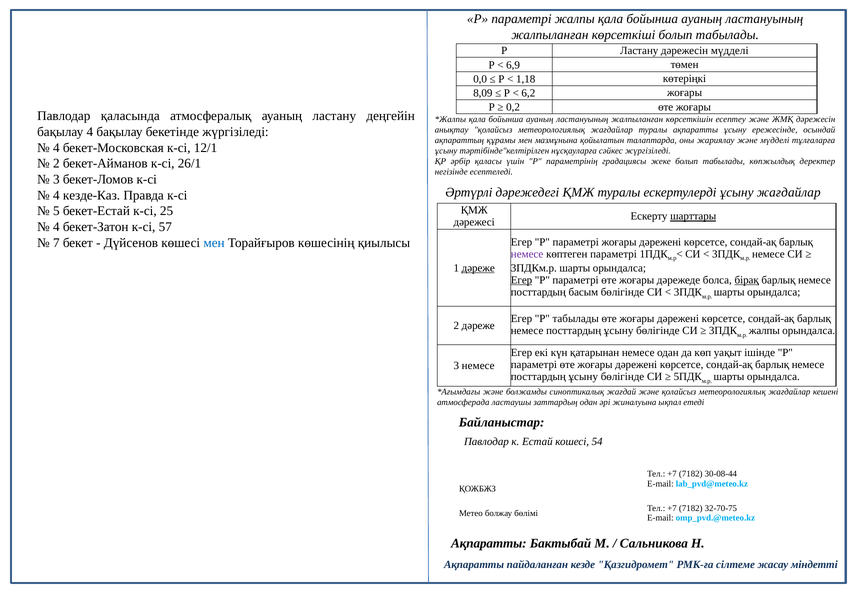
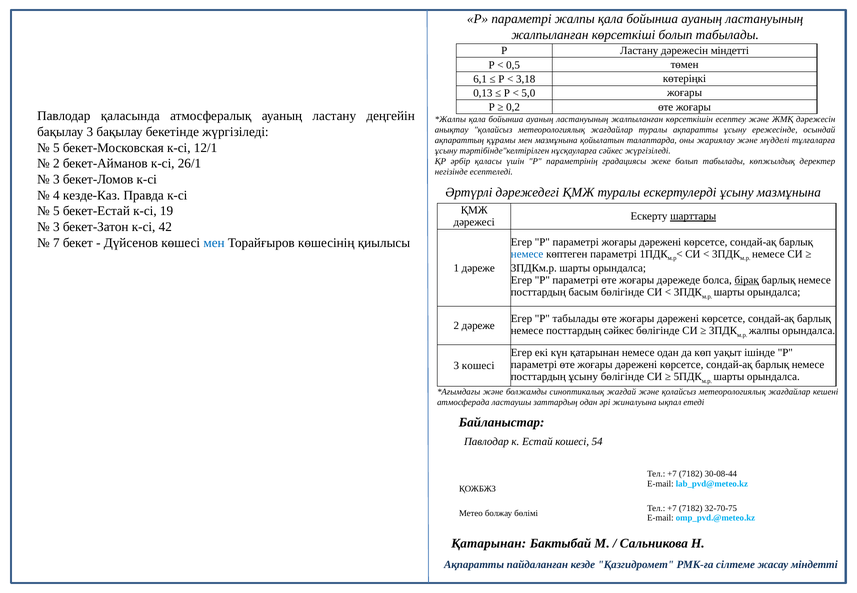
дәрежесін мүдделі: мүдделі -> міндетті (730, 51)
6,9: 6,9 -> 0,5 (513, 65)
0,0: 0,0 -> 6,1 (480, 79)
1,18: 1,18 -> 3,18 (526, 79)
8,09: 8,09 -> 0,13 (483, 93)
6,2: 6,2 -> 5,0 (528, 93)
бақылау 4: 4 -> 3 (90, 132)
4: 4 -> 5 (56, 148)
ұсыну жағдайлар: жағдайлар -> мазмұнына (789, 193)
25: 25 -> 19 (167, 211)
4: 4 -> 3 (56, 227)
57: 57 -> 42 (165, 227)
немесе colour: purple -> blue (527, 254)
дәреже underline: present -> none (478, 268)
Егер underline: present -> none (522, 280)
ұсыну: ұсыну -> сәйкес (619, 331)
3 немесе: немесе -> кошесi (478, 366)
Ақпаратты: Ақпаратты -> Қатарынан (489, 544)
